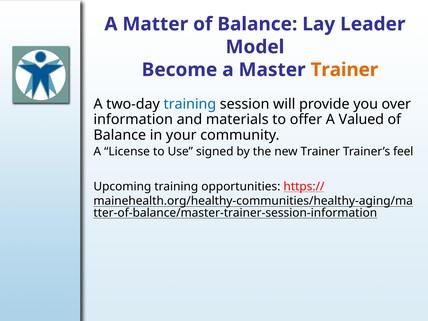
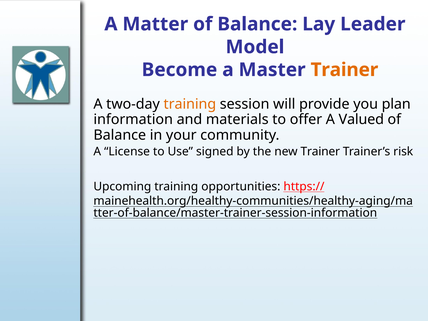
training colour: blue -> orange (190, 104)
over: over -> plan (396, 104)
feel: feel -> risk (403, 152)
